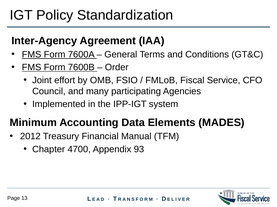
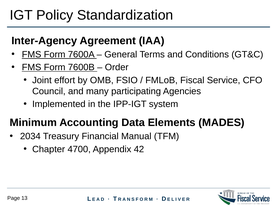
2012: 2012 -> 2034 (30, 137)
93: 93 -> 42 (139, 150)
